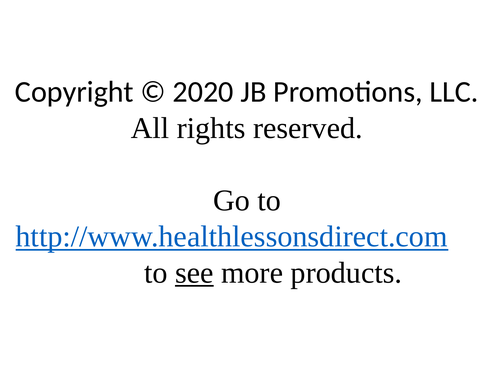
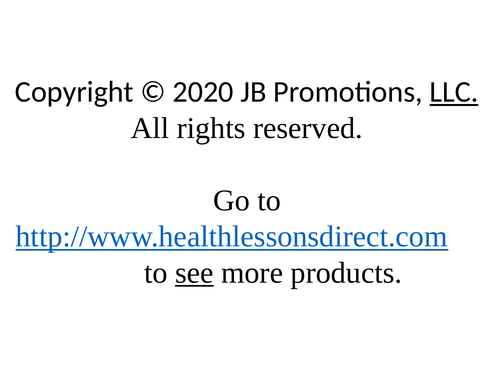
LLC underline: none -> present (454, 92)
